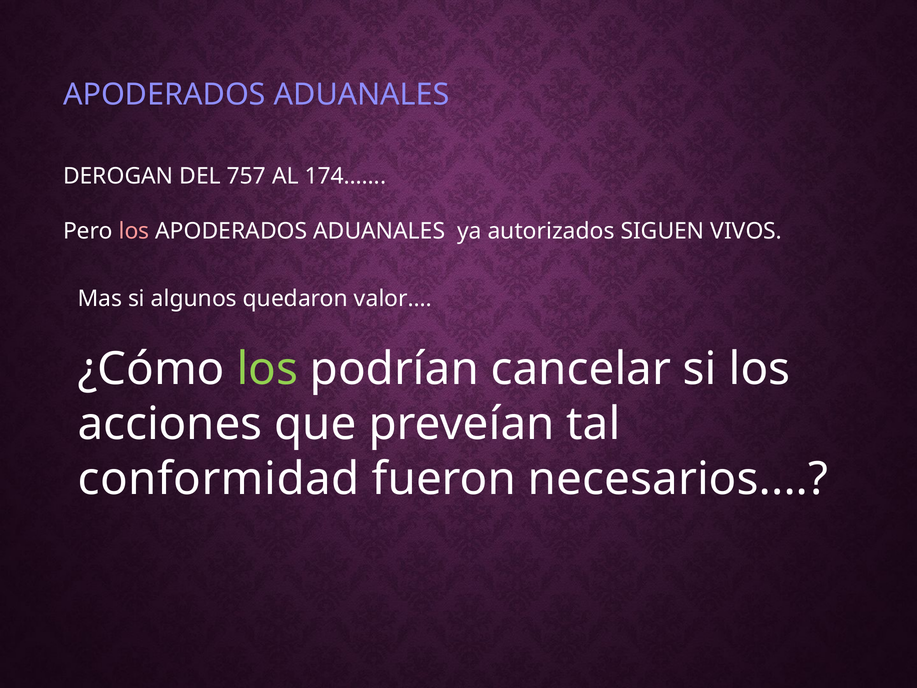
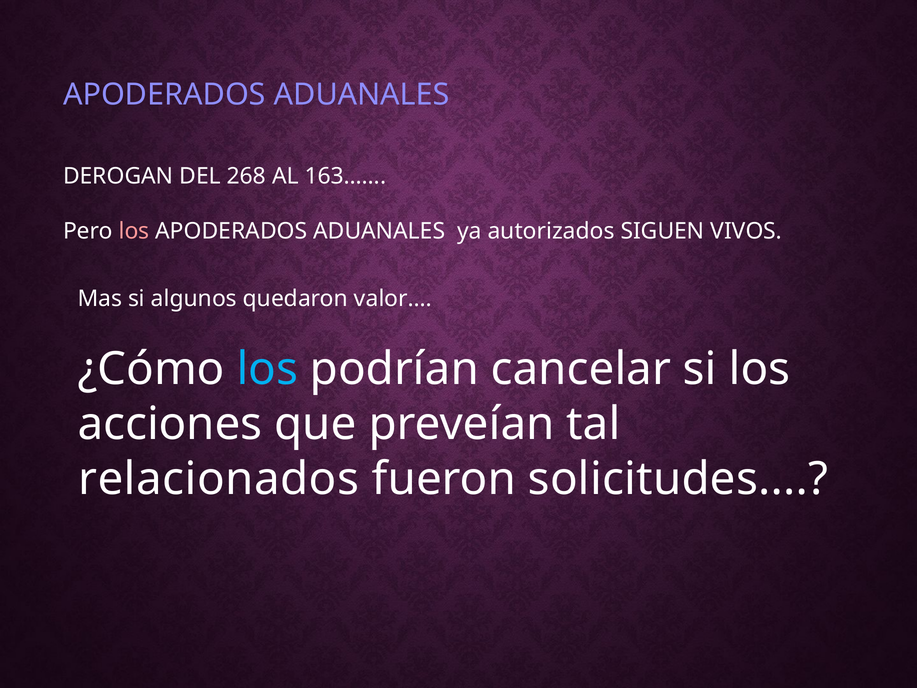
757: 757 -> 268 (246, 176)
174……: 174…… -> 163…… (345, 176)
los colour: light green -> light blue (267, 369)
conformidad: conformidad -> relacionados (219, 479)
necesarios: necesarios -> solicitudes (678, 479)
